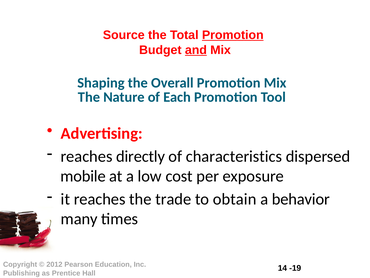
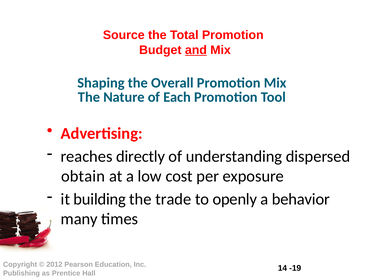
Promotion underline: present -> none (233, 35)
characteristics: characteristics -> understanding (234, 156)
mobile: mobile -> obtain (83, 176)
it reaches: reaches -> building (100, 199)
obtain: obtain -> openly (235, 199)
